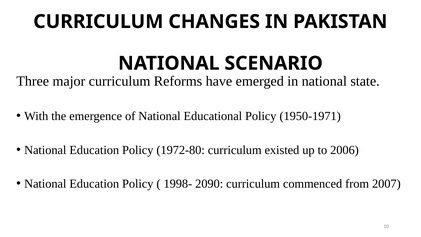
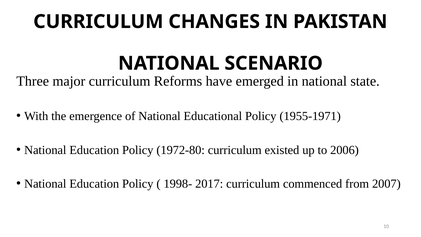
1950-1971: 1950-1971 -> 1955-1971 (310, 116)
2090: 2090 -> 2017 (209, 184)
